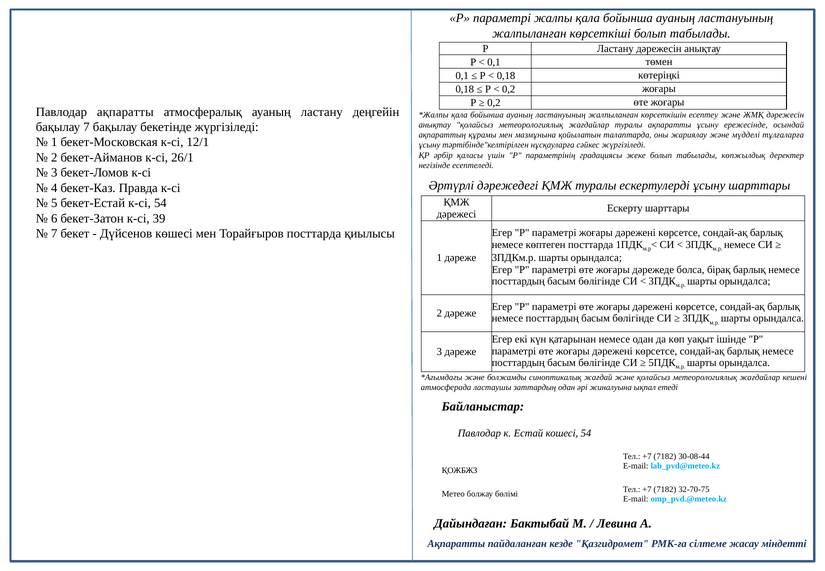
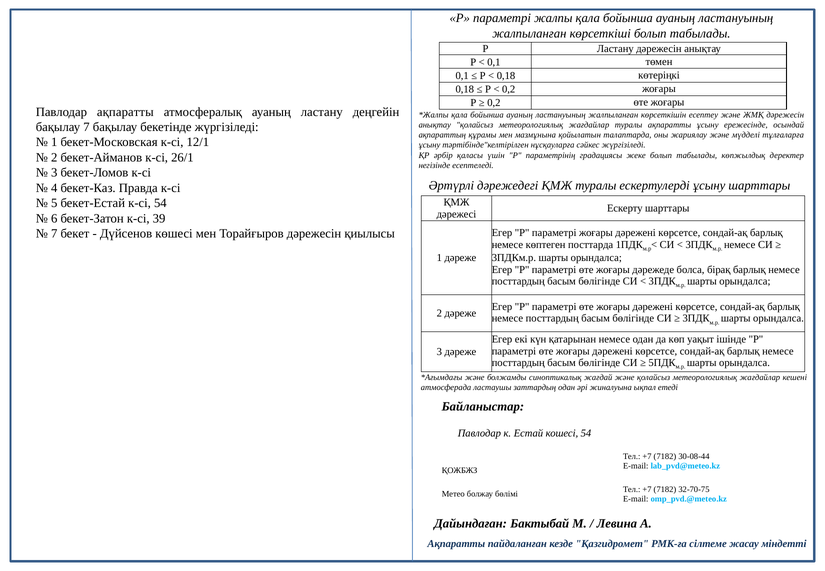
Торайғыров посттарда: посттарда -> дәрежесін (314, 234)
